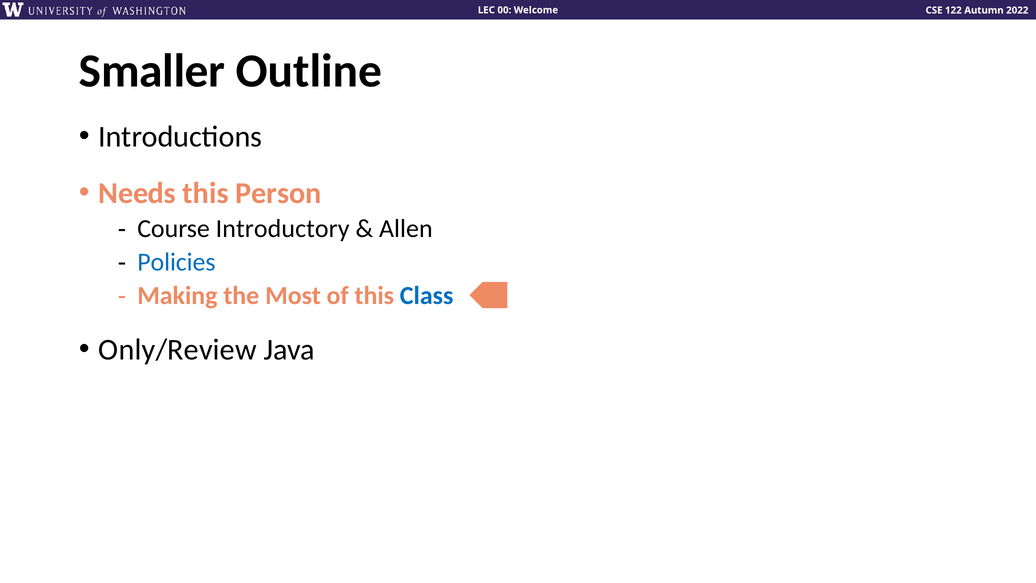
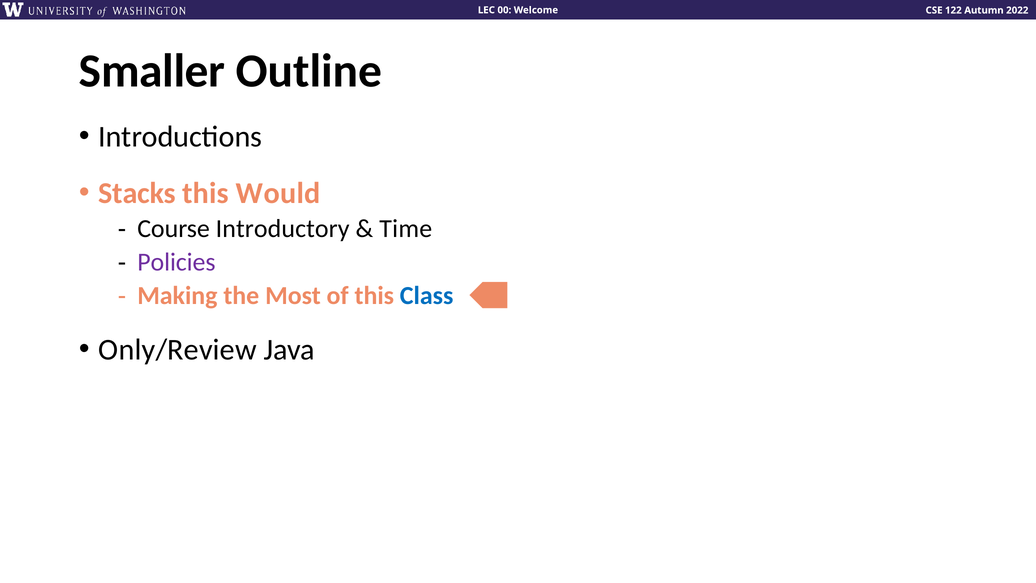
Needs: Needs -> Stacks (137, 193)
Person: Person -> Would (278, 193)
Allen: Allen -> Time (406, 229)
Policies colour: blue -> purple (176, 262)
